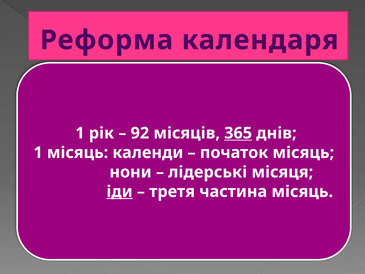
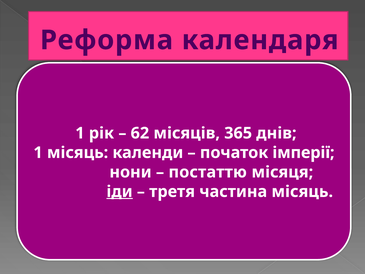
92: 92 -> 62 (140, 133)
365 underline: present -> none (238, 133)
початок місяць: місяць -> імперії (303, 152)
лідерські: лідерські -> постаттю (208, 172)
